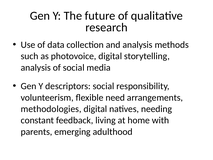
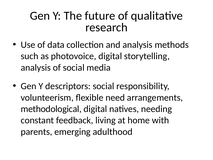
methodologies: methodologies -> methodological (51, 109)
